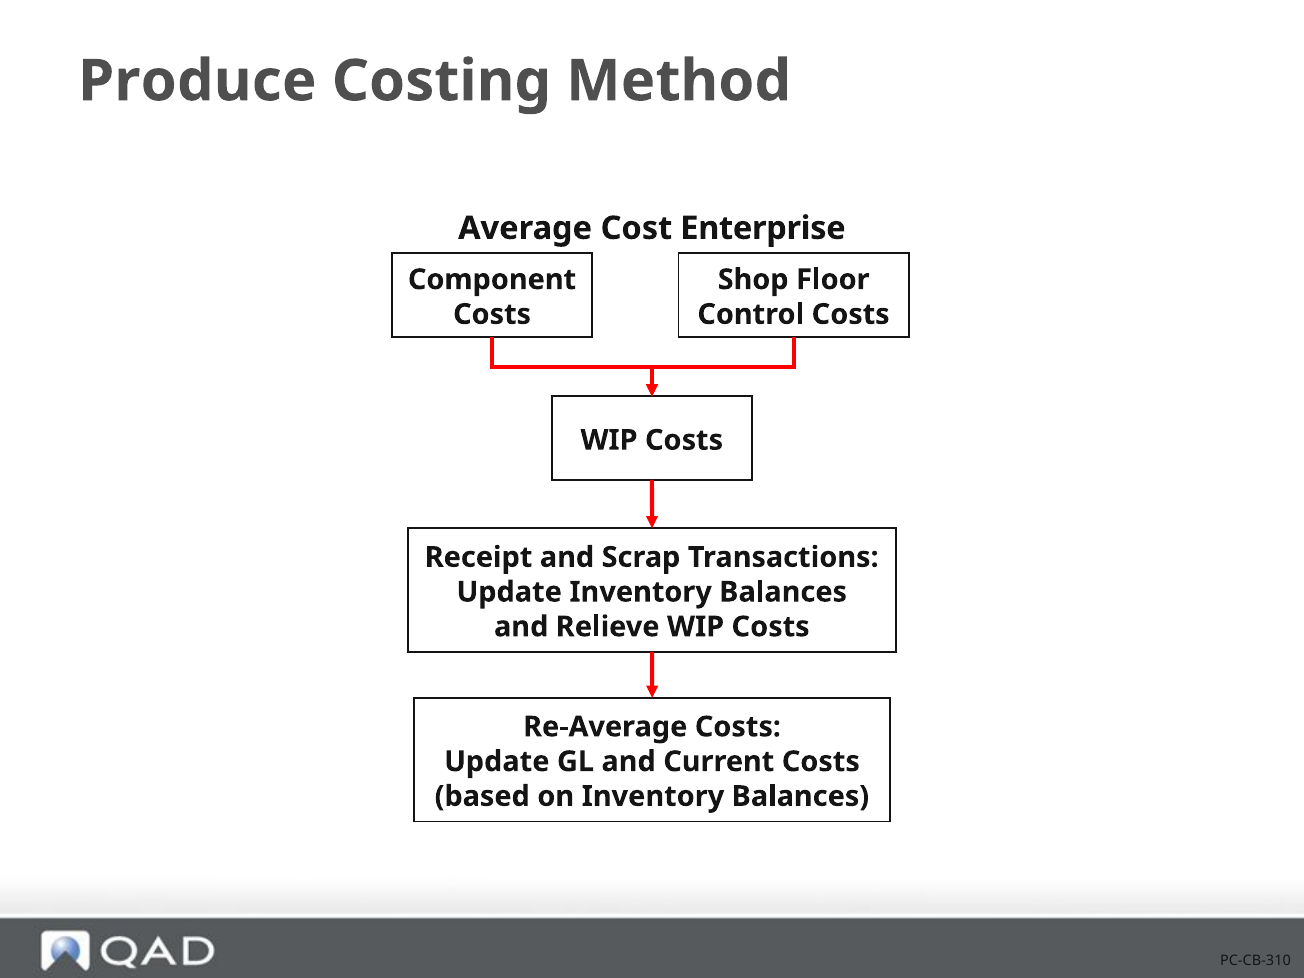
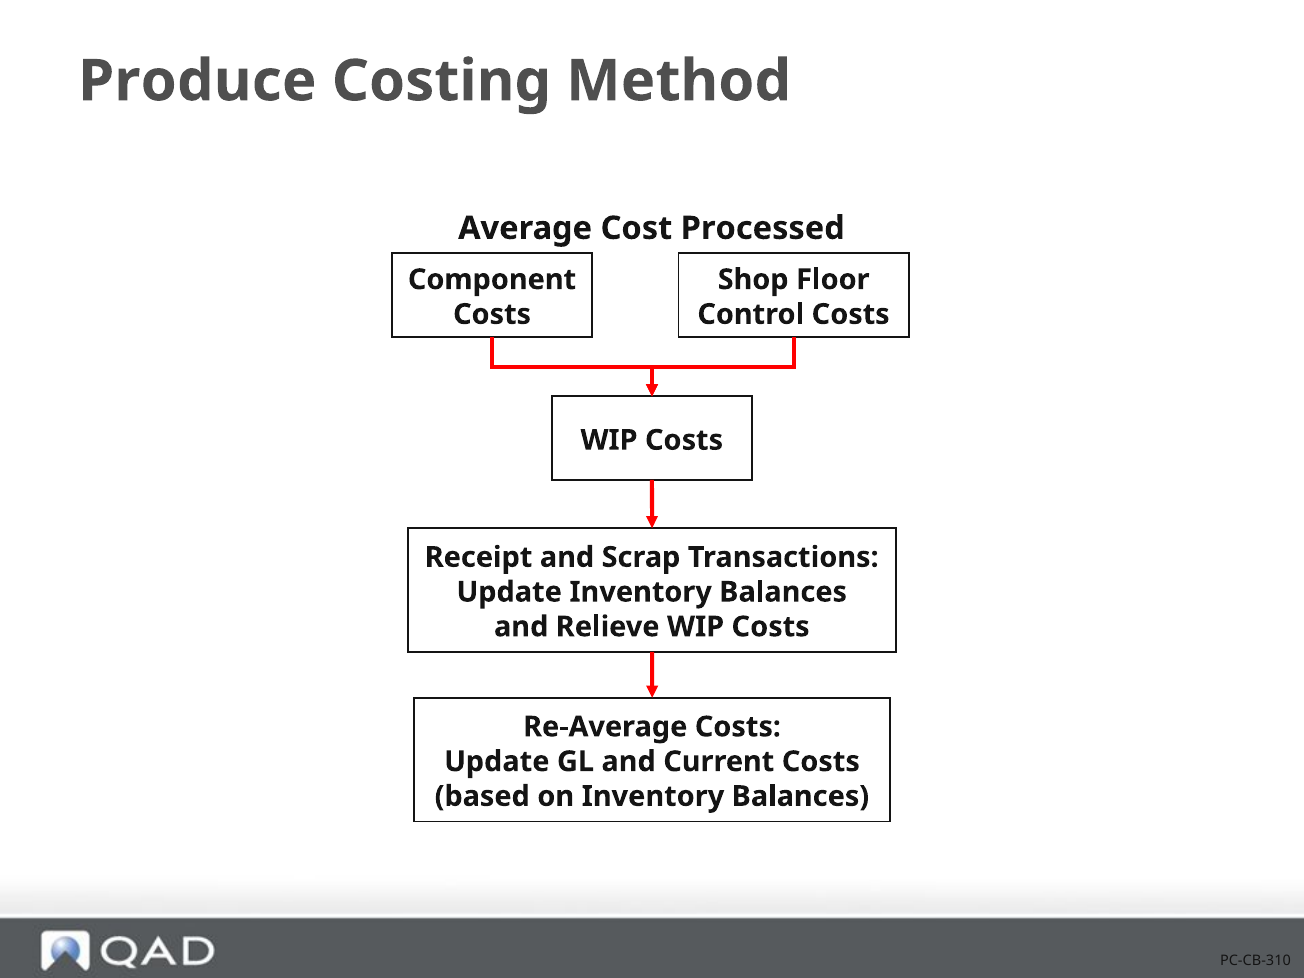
Enterprise: Enterprise -> Processed (763, 228)
